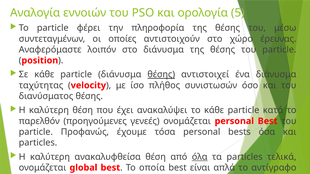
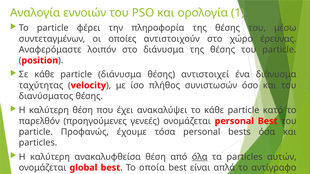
5: 5 -> 1 (238, 13)
θέσης underline: present -> none (161, 75)
τελικά: τελικά -> αυτών (282, 157)
